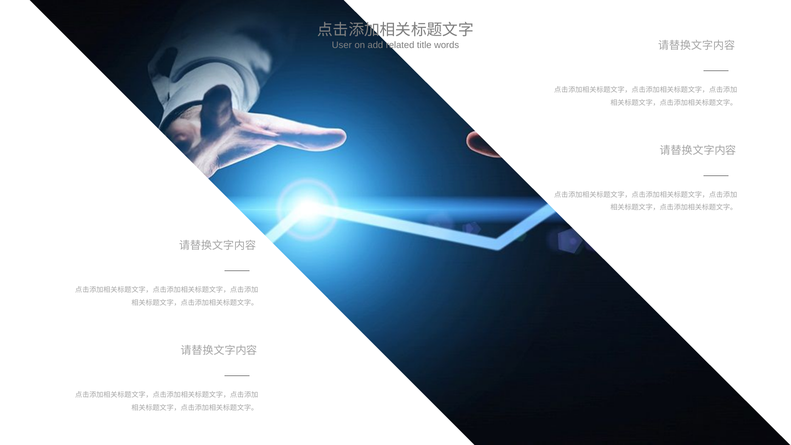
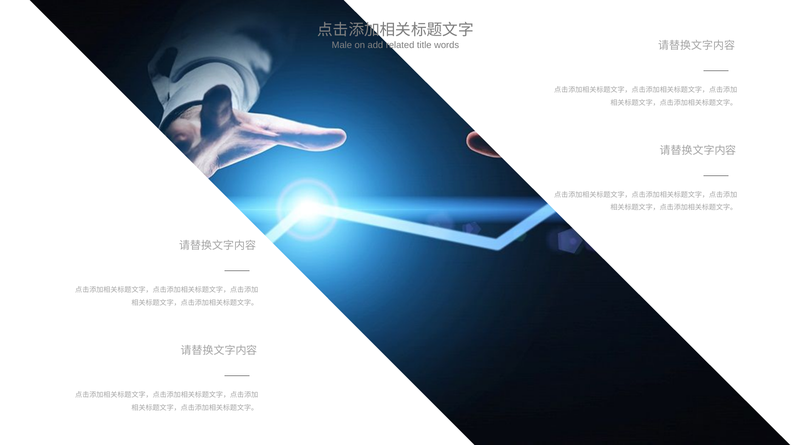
User: User -> Male (342, 45)
